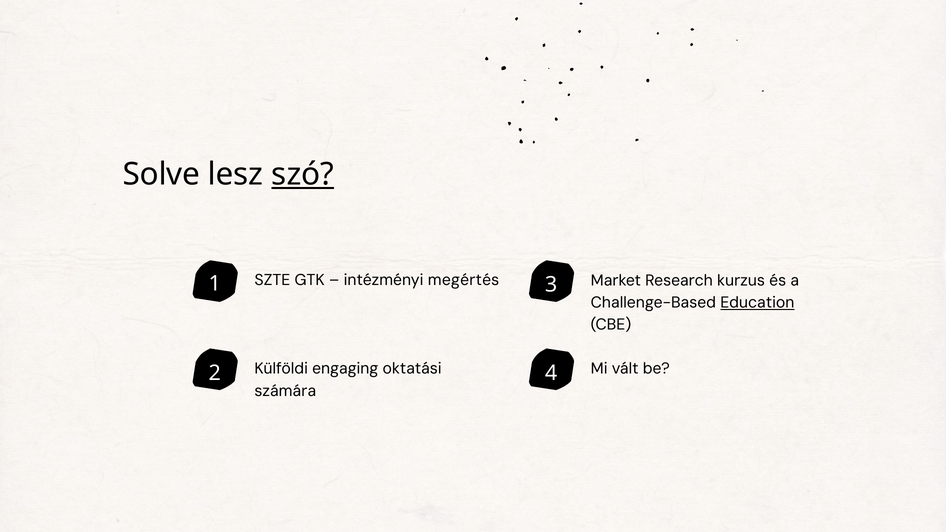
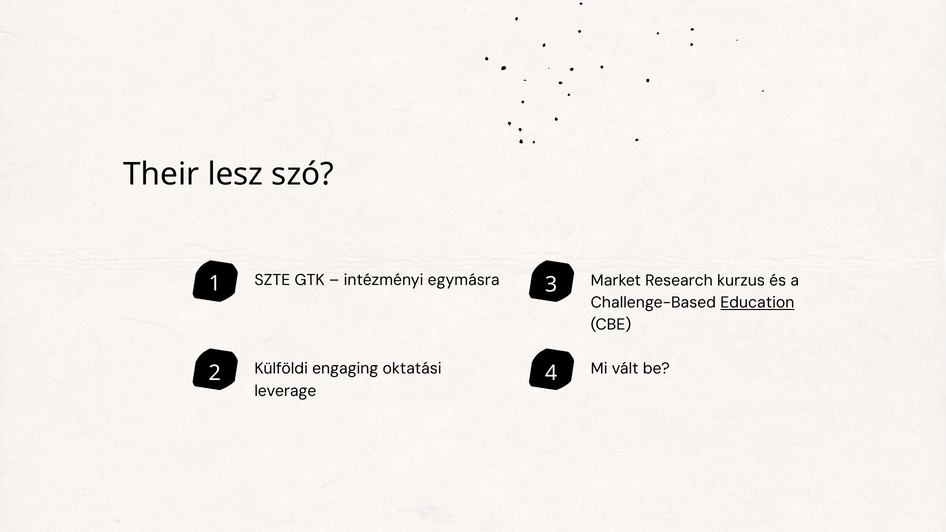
Solve: Solve -> Their (161, 174)
szó underline: present -> none (303, 174)
megértés: megértés -> egymásra (464, 280)
számára: számára -> leverage (285, 391)
